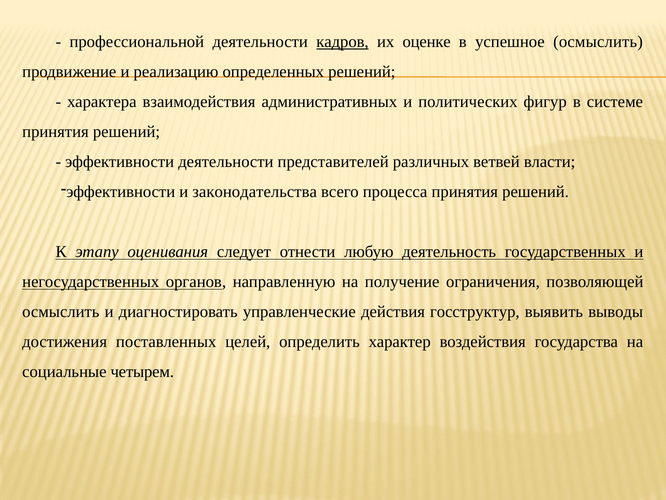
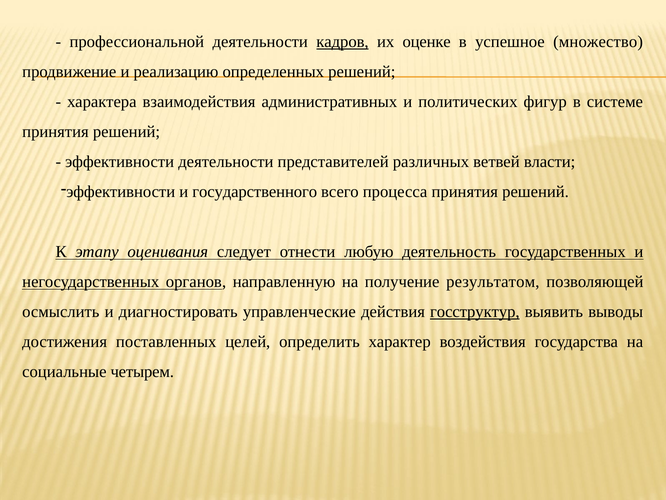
успешное осмыслить: осмыслить -> множество (598, 42)
законодательства: законодательства -> государственного (255, 192)
ограничения: ограничения -> результатом (493, 282)
госструктур underline: none -> present (475, 312)
